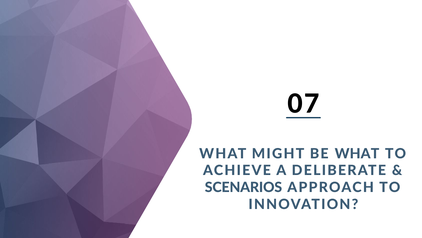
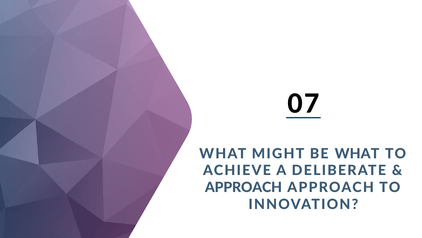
SCENARIOS: SCENARIOS -> APPROACH (243, 187)
